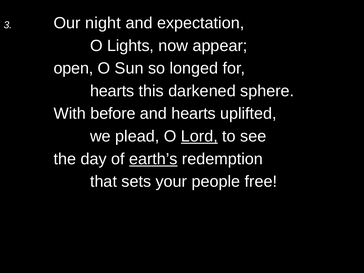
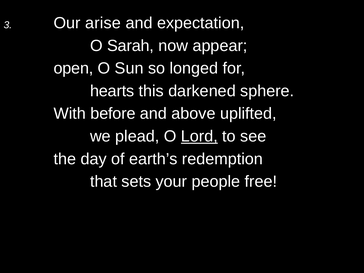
night: night -> arise (103, 23)
Lights: Lights -> Sarah (131, 46)
and hearts: hearts -> above (193, 114)
earth’s underline: present -> none (153, 159)
